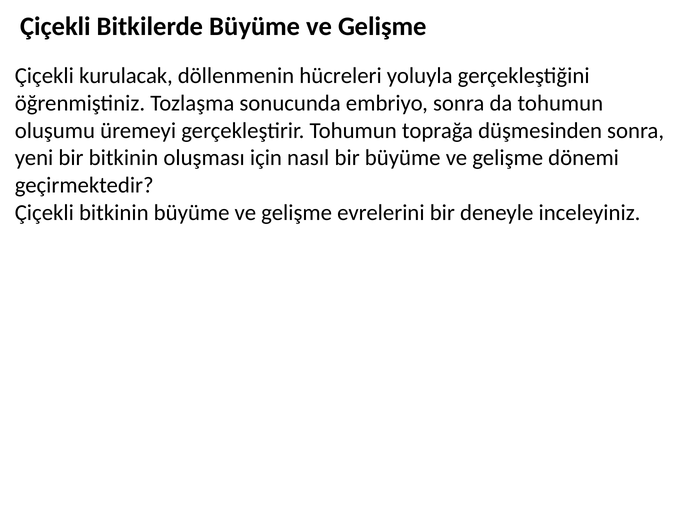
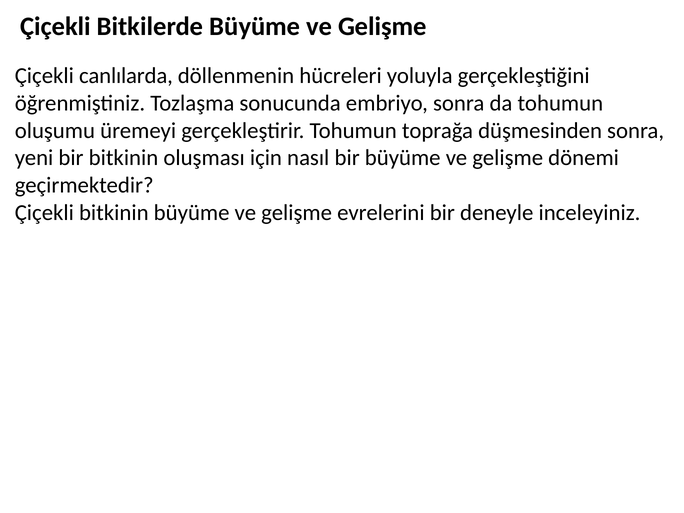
kurulacak: kurulacak -> canlılarda (126, 76)
